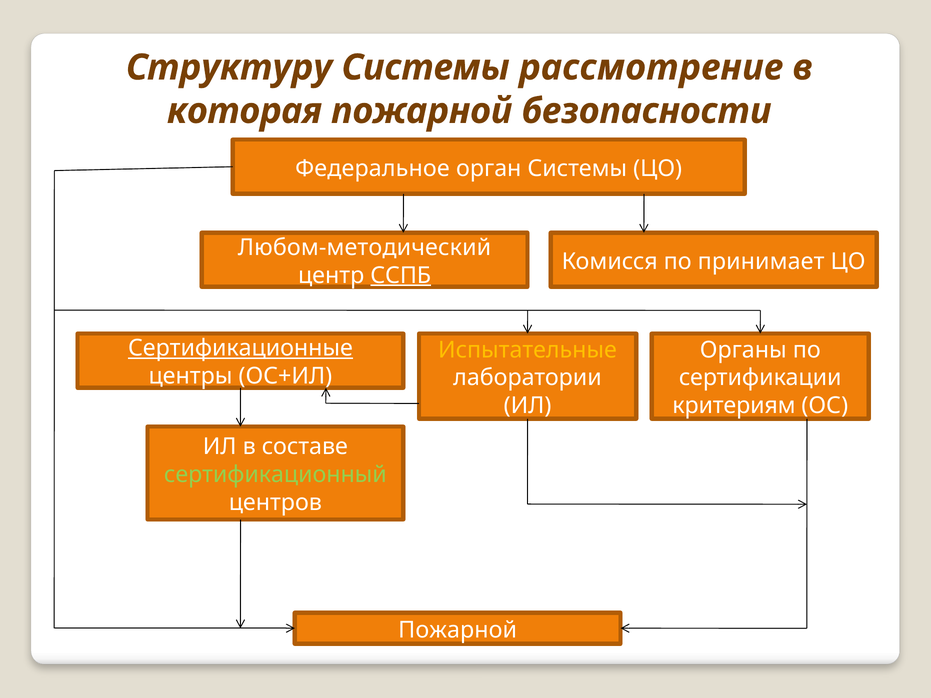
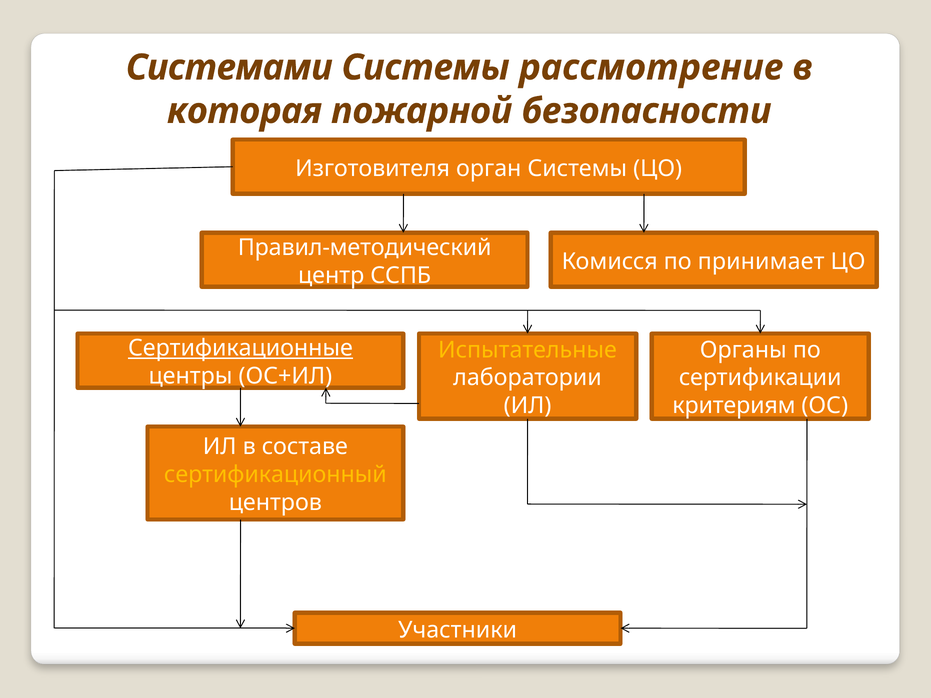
Структуру: Структуру -> Системами (229, 68)
Федеральное: Федеральное -> Изготовителя (373, 168)
Любом-методический: Любом-методический -> Правил-методический (365, 248)
ССПБ underline: present -> none (401, 275)
сертификационный colour: light green -> yellow (275, 475)
Пожарной: Пожарной -> Участники (458, 630)
